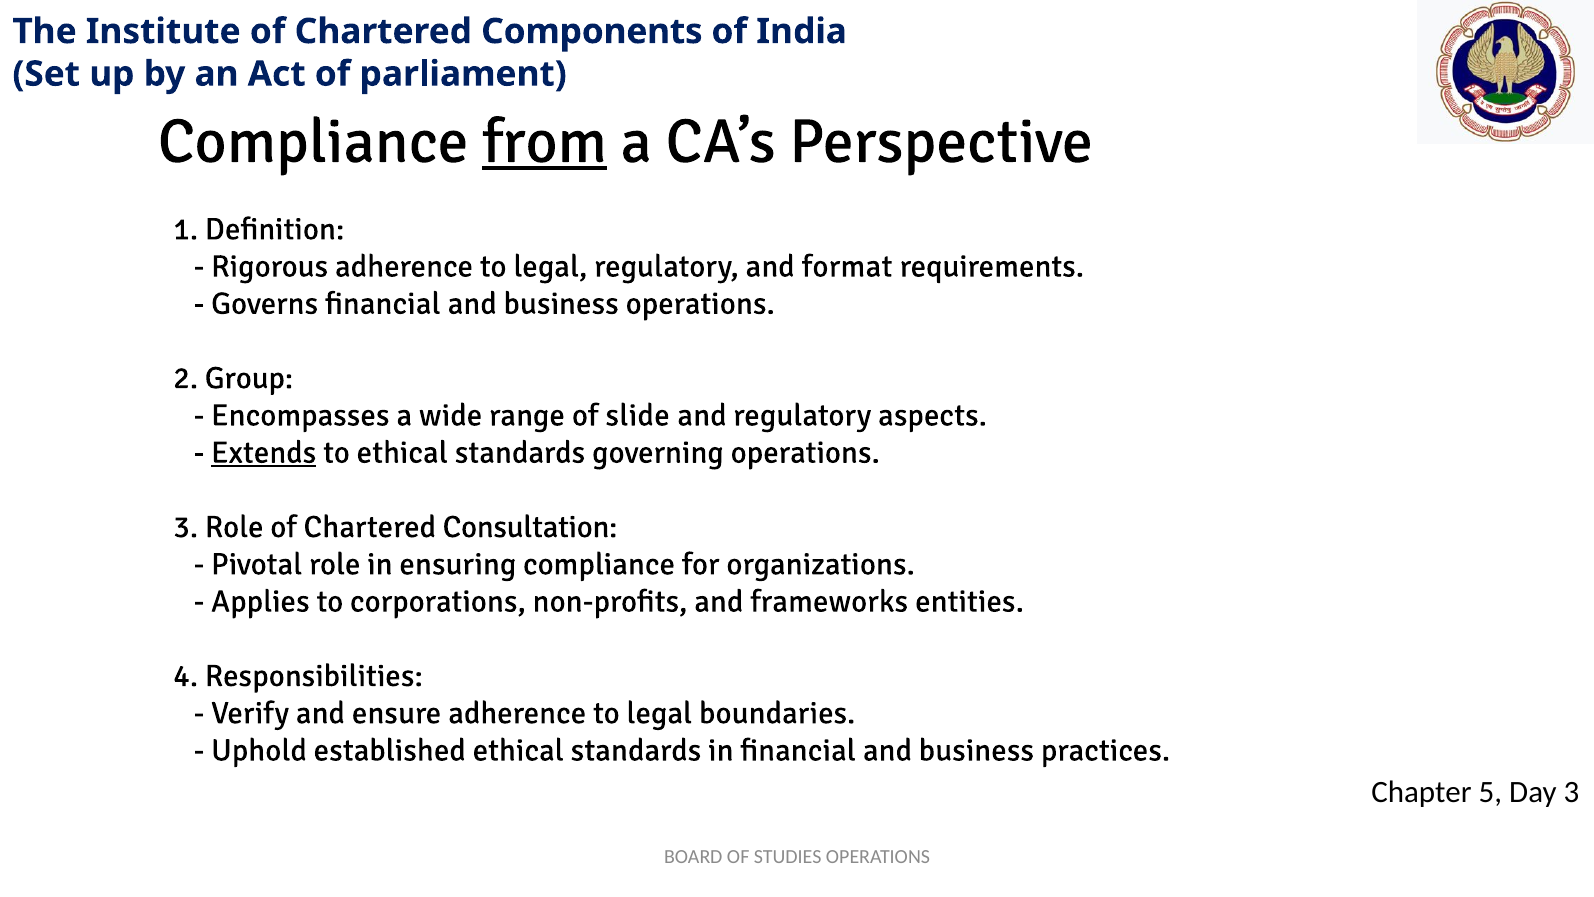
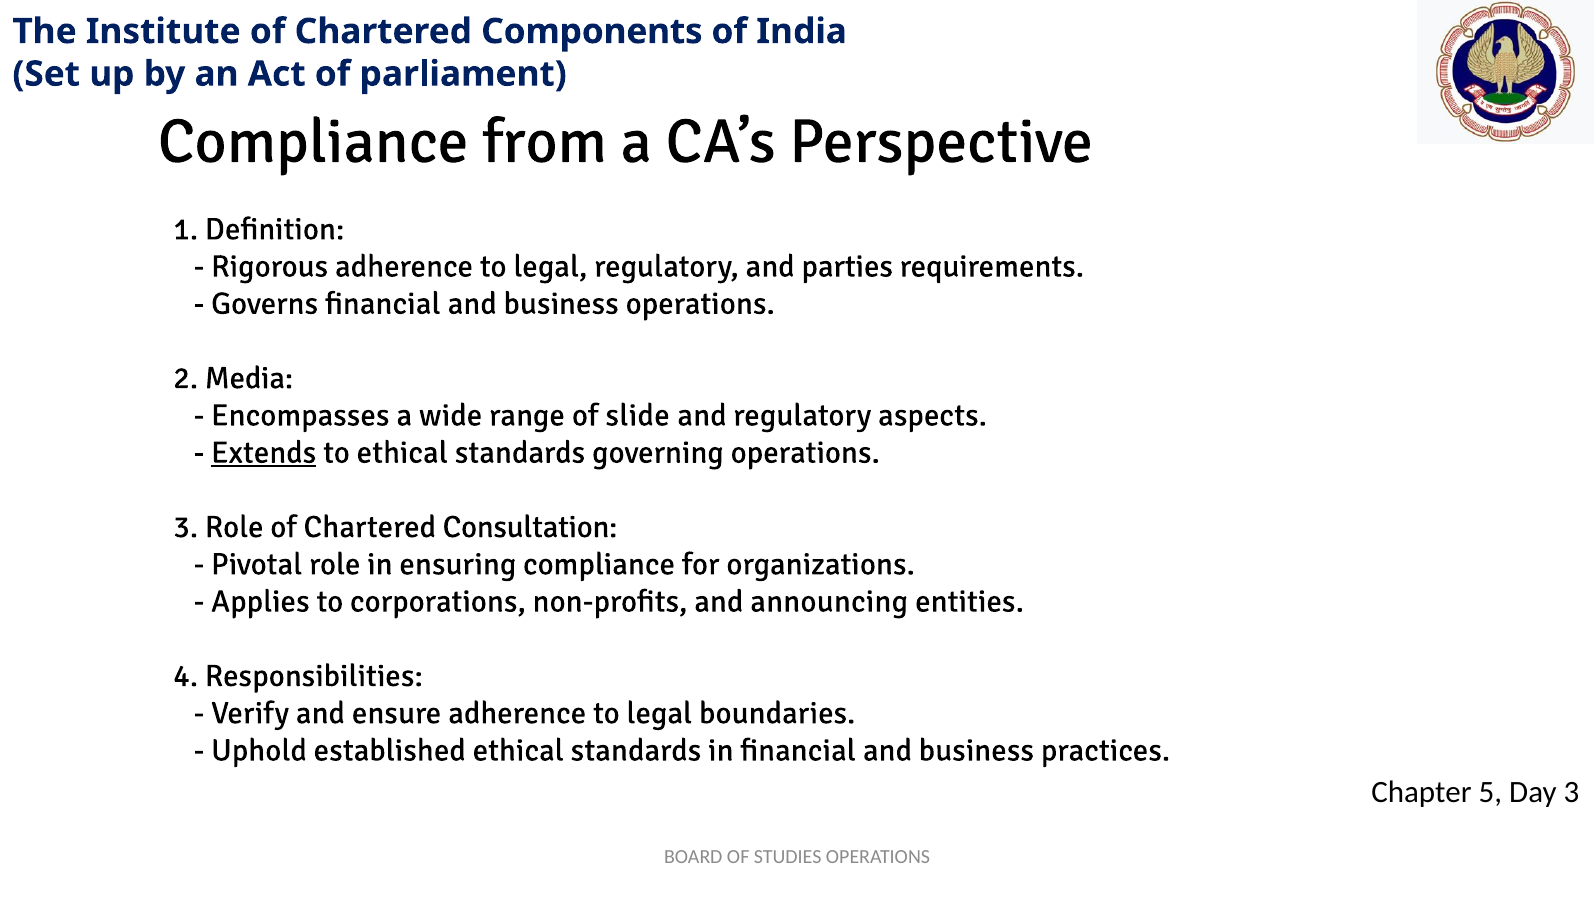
from underline: present -> none (545, 141)
format: format -> parties (847, 266)
Group: Group -> Media (249, 378)
frameworks: frameworks -> announcing (829, 601)
